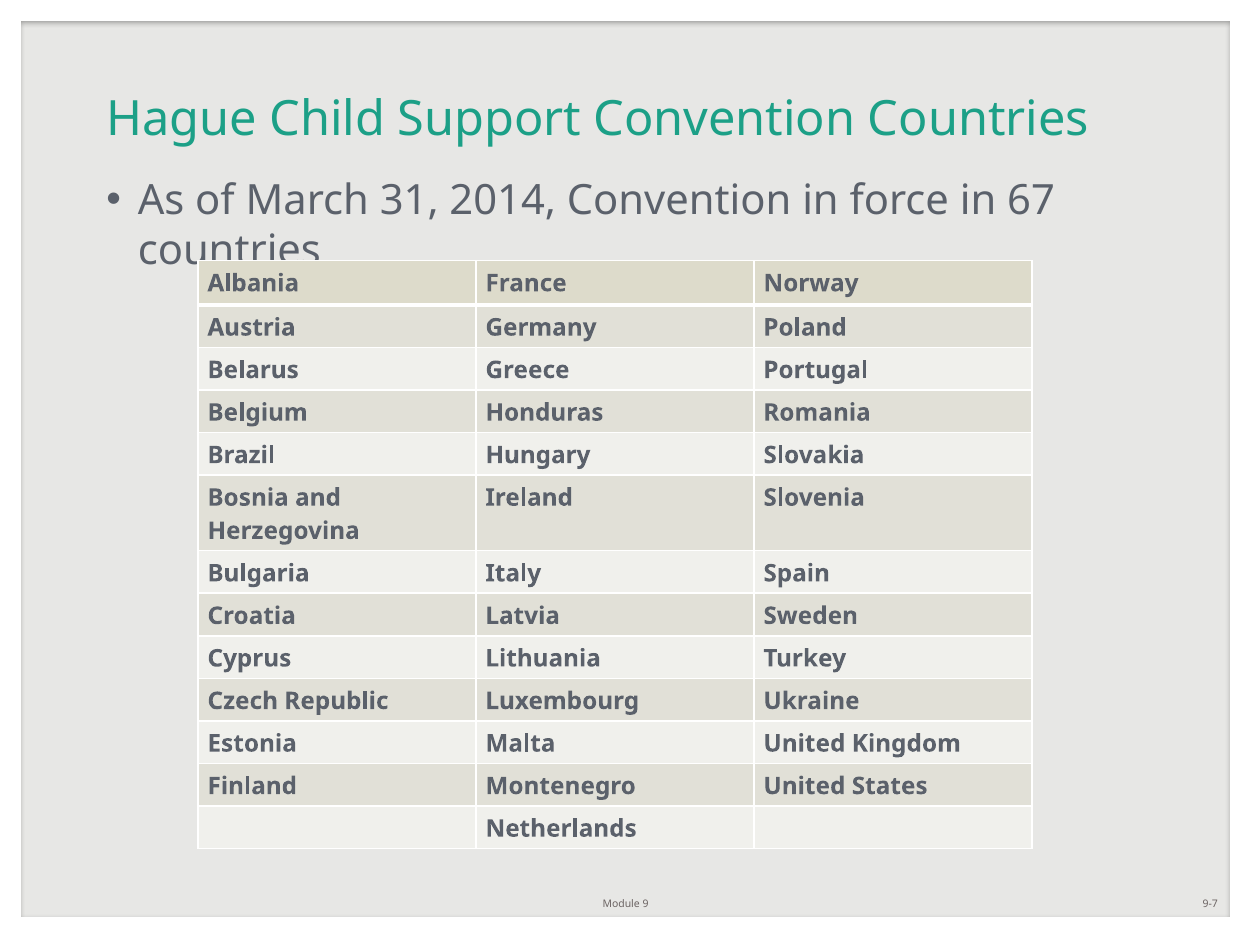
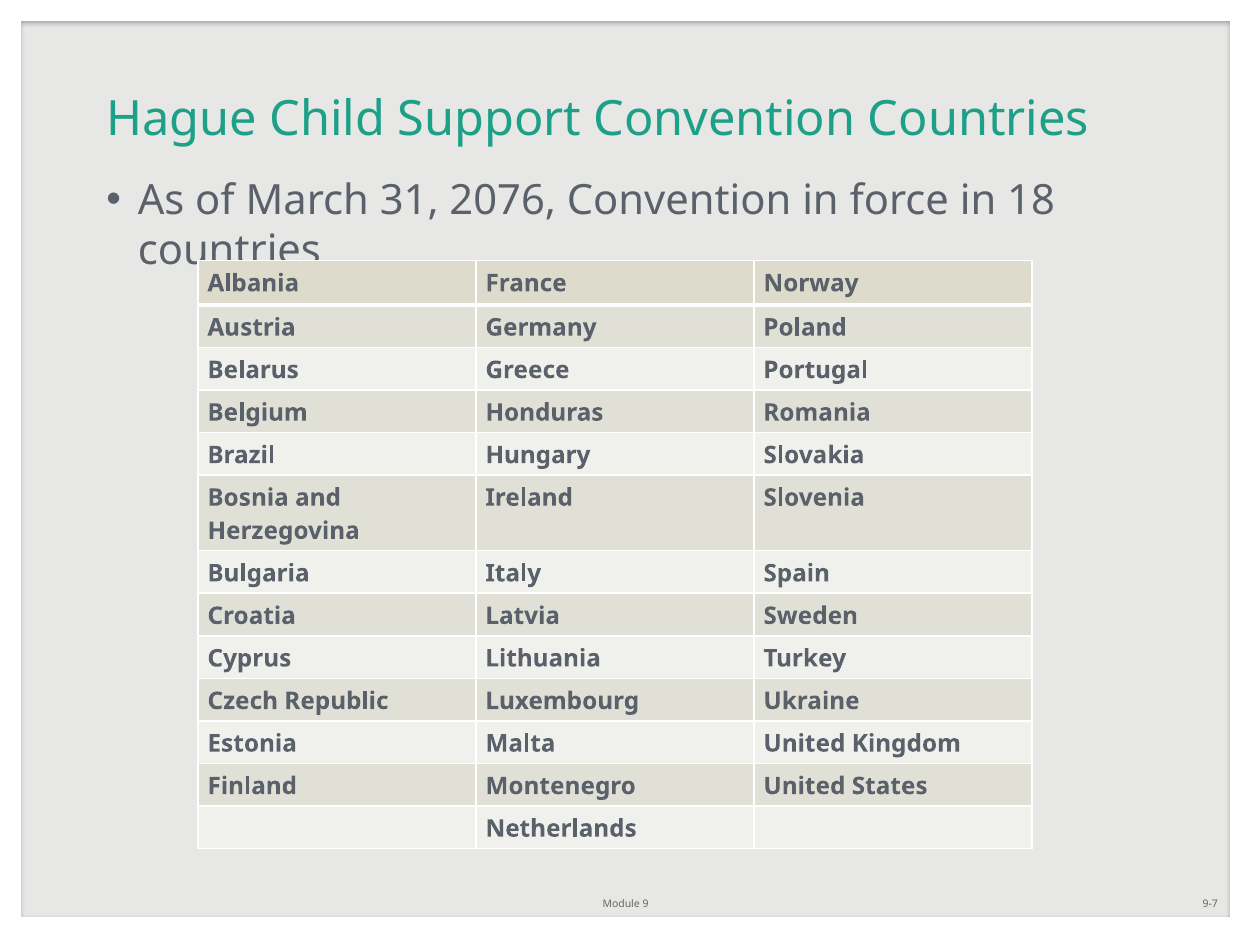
2014: 2014 -> 2076 (503, 201)
67: 67 -> 18 (1031, 201)
